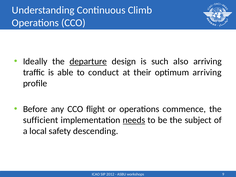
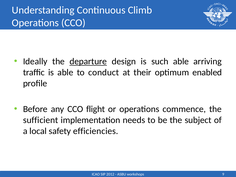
such also: also -> able (181, 61)
optimum arriving: arriving -> enabled (207, 72)
needs underline: present -> none (134, 120)
descending: descending -> efficiencies (96, 131)
